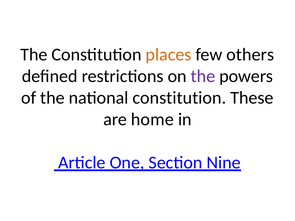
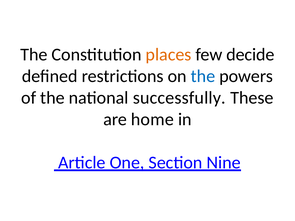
others: others -> decide (250, 55)
the colour: purple -> blue (203, 76)
national constitution: constitution -> successfully (179, 98)
